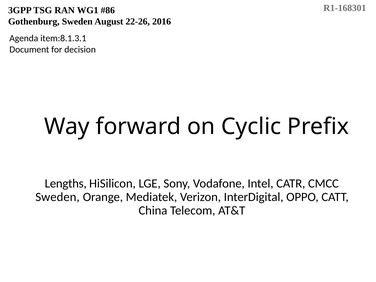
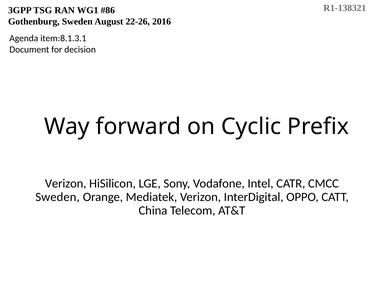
R1-168301: R1-168301 -> R1-138321 (345, 8)
Lengths: Lengths -> Verizon (66, 184)
